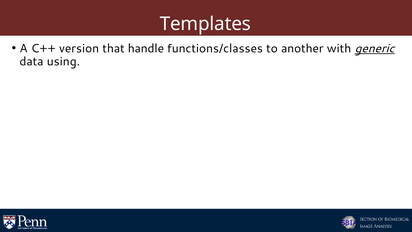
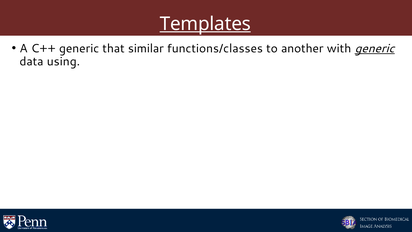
Templates underline: none -> present (205, 24)
C++ version: version -> generic (79, 48)
handle: handle -> similar (146, 48)
